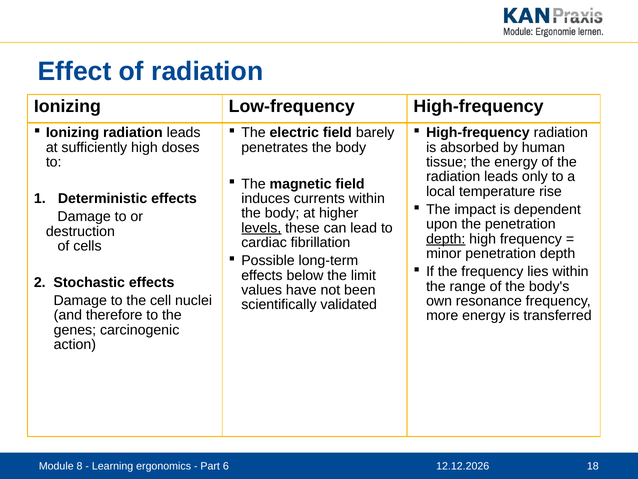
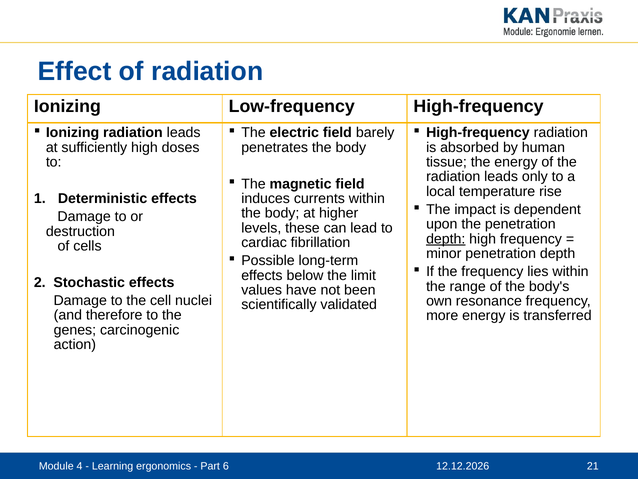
levels underline: present -> none (261, 228)
8: 8 -> 4 (80, 466)
18: 18 -> 21 (593, 466)
